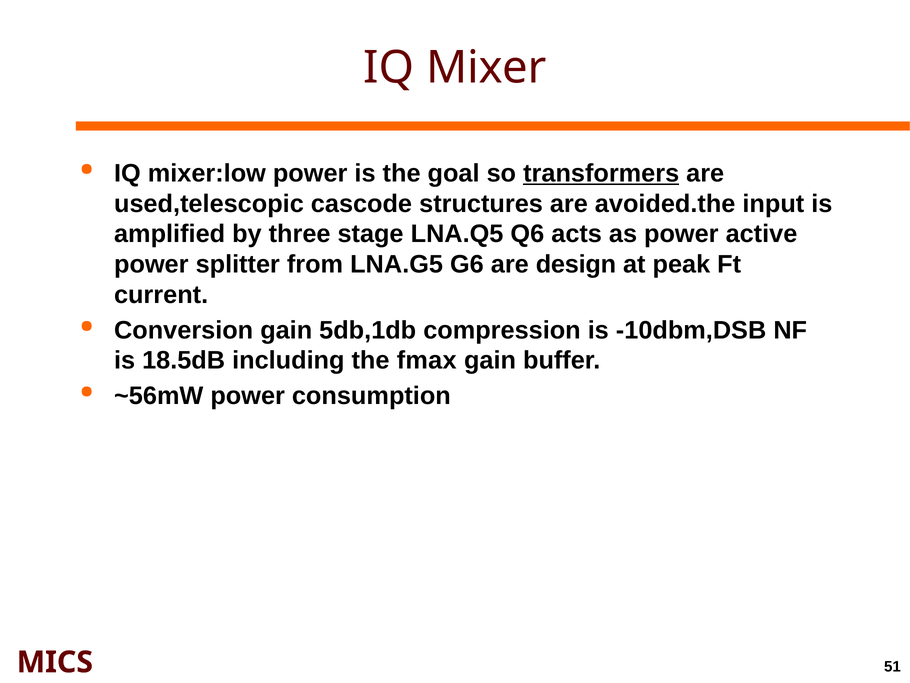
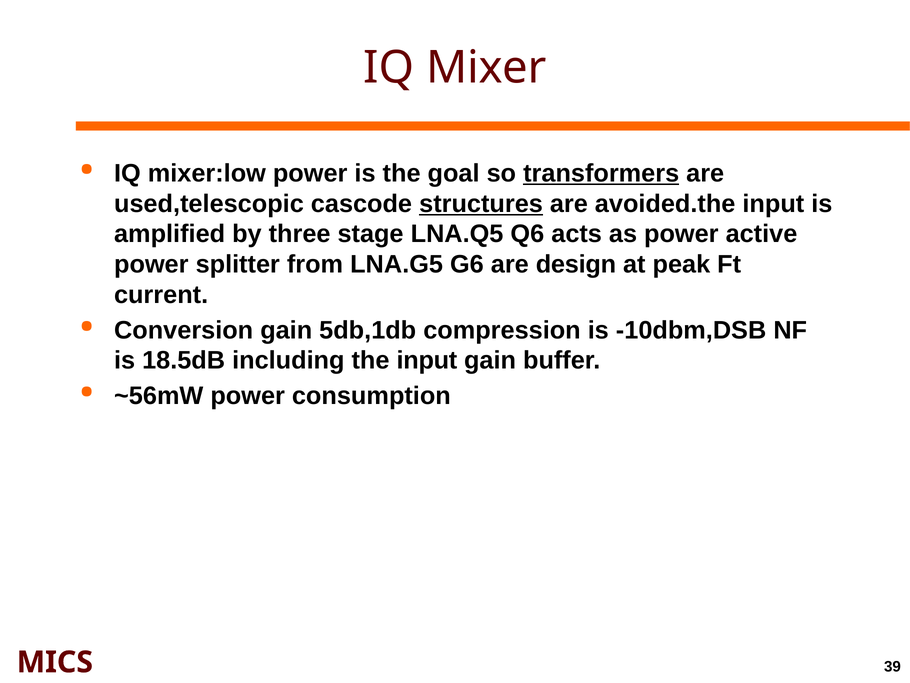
structures underline: none -> present (481, 204)
the fmax: fmax -> input (427, 360)
51: 51 -> 39 (892, 666)
